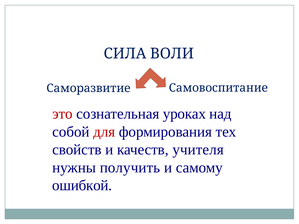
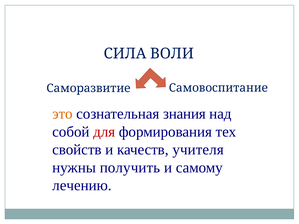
это colour: red -> orange (62, 114)
уроках: уроках -> знания (184, 114)
ошибкой: ошибкой -> лечению (82, 186)
